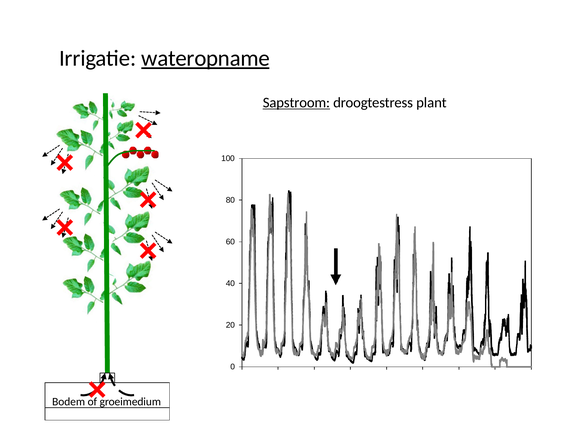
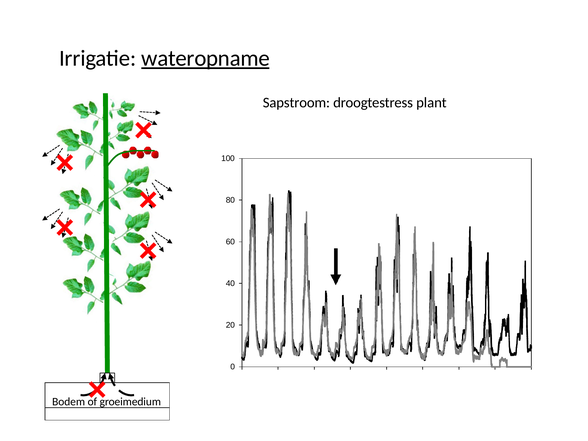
Sapstroom underline: present -> none (296, 103)
